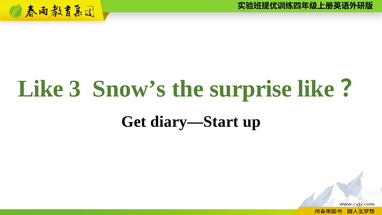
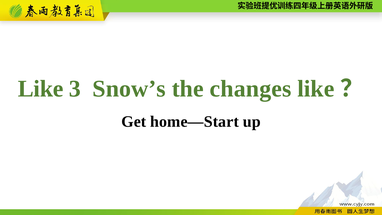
surprise: surprise -> changes (251, 89)
diary—Start: diary—Start -> home—Start (194, 122)
